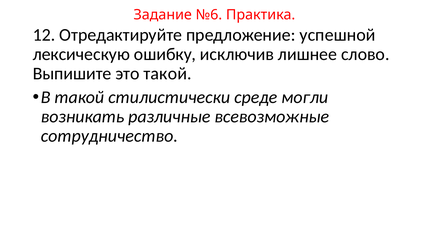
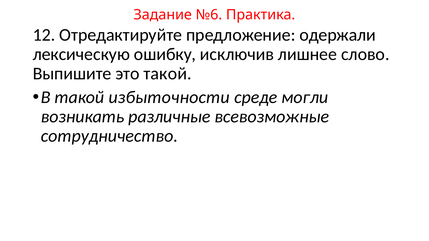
успешной: успешной -> одержали (338, 35)
стилистически: стилистически -> избыточности (169, 98)
